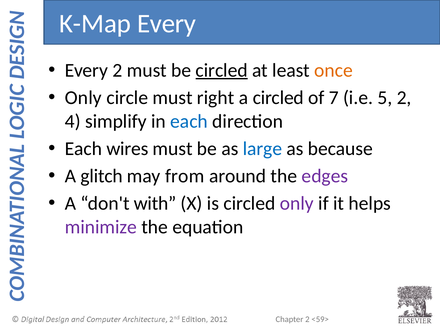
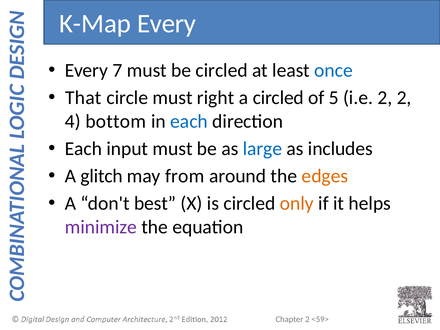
Every 2: 2 -> 7 (117, 70)
circled underline: present -> none (222, 70)
once colour: orange -> blue (334, 70)
Only: Only -> That (83, 98)
7: 7 -> 5 (334, 98)
i.e 5: 5 -> 2 (385, 98)
simplify: simplify -> bottom (116, 121)
wires: wires -> input (127, 149)
because: because -> includes (340, 149)
edges colour: purple -> orange (325, 176)
with: with -> best (155, 203)
only colour: purple -> orange (297, 203)
